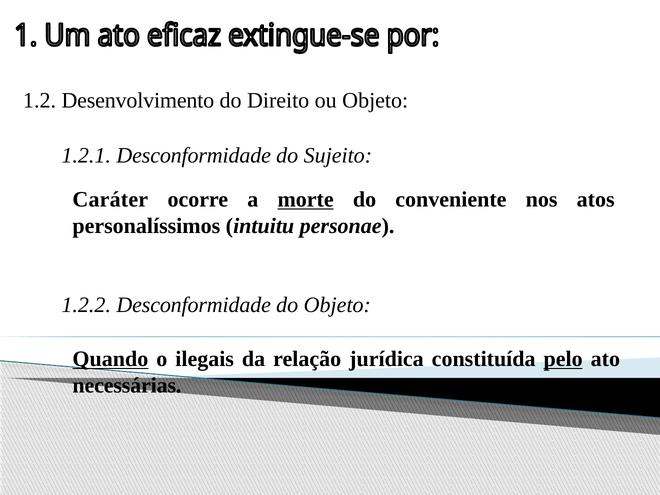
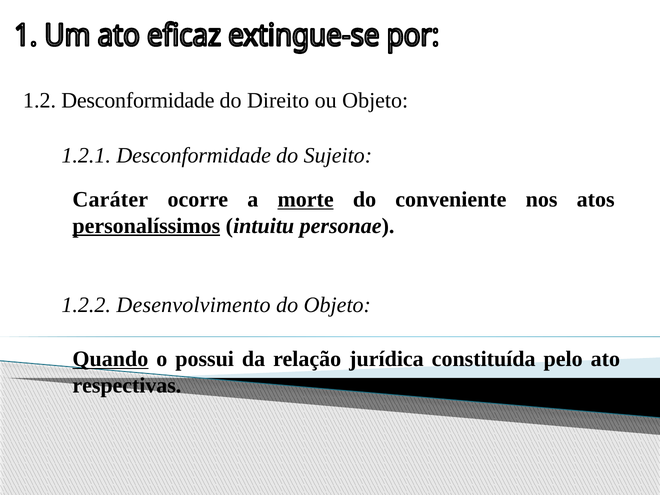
1.2 Desenvolvimento: Desenvolvimento -> Desconformidade (138, 100)
personalíssimos underline: none -> present (146, 226)
1.2.2 Desconformidade: Desconformidade -> Desenvolvimento (194, 305)
ilegais: ilegais -> possui (205, 359)
pelo underline: present -> none (563, 359)
necessárias: necessárias -> respectivas (127, 385)
